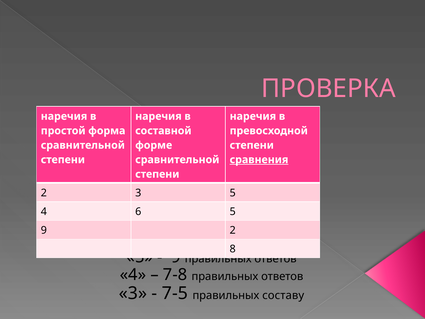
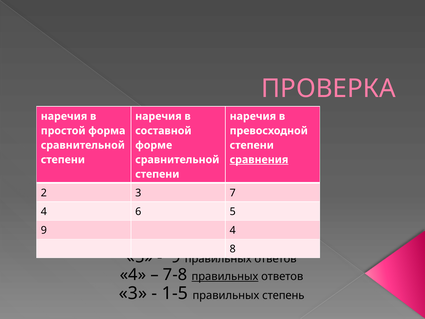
3 5: 5 -> 7 (233, 193)
9 2: 2 -> 4 (233, 230)
правильных underline: none -> present (225, 276)
7-5: 7-5 -> 1-5 (175, 293)
составу: составу -> степень (283, 295)
